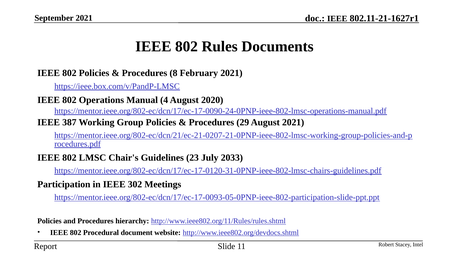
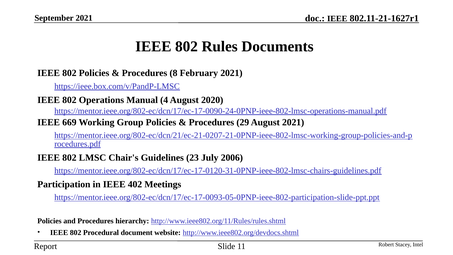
387: 387 -> 669 (69, 122)
2033: 2033 -> 2006 (232, 157)
302: 302 -> 402 (135, 184)
